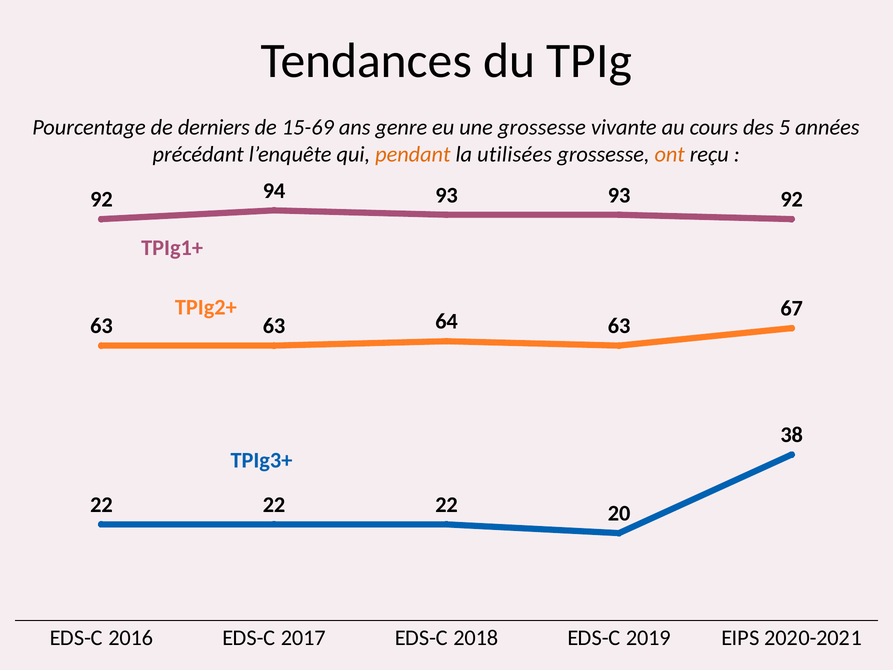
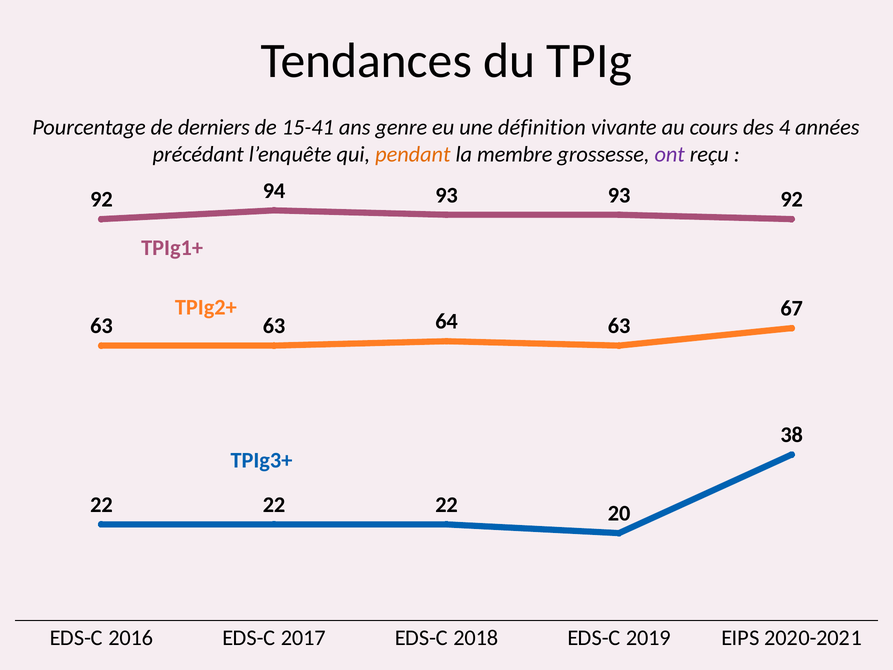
15-69: 15-69 -> 15-41 (308, 127)
une grossesse: grossesse -> définition (542, 127)
5: 5 -> 4 (784, 127)
utilisées: utilisées -> membre (515, 154)
ont colour: orange -> purple (670, 154)
